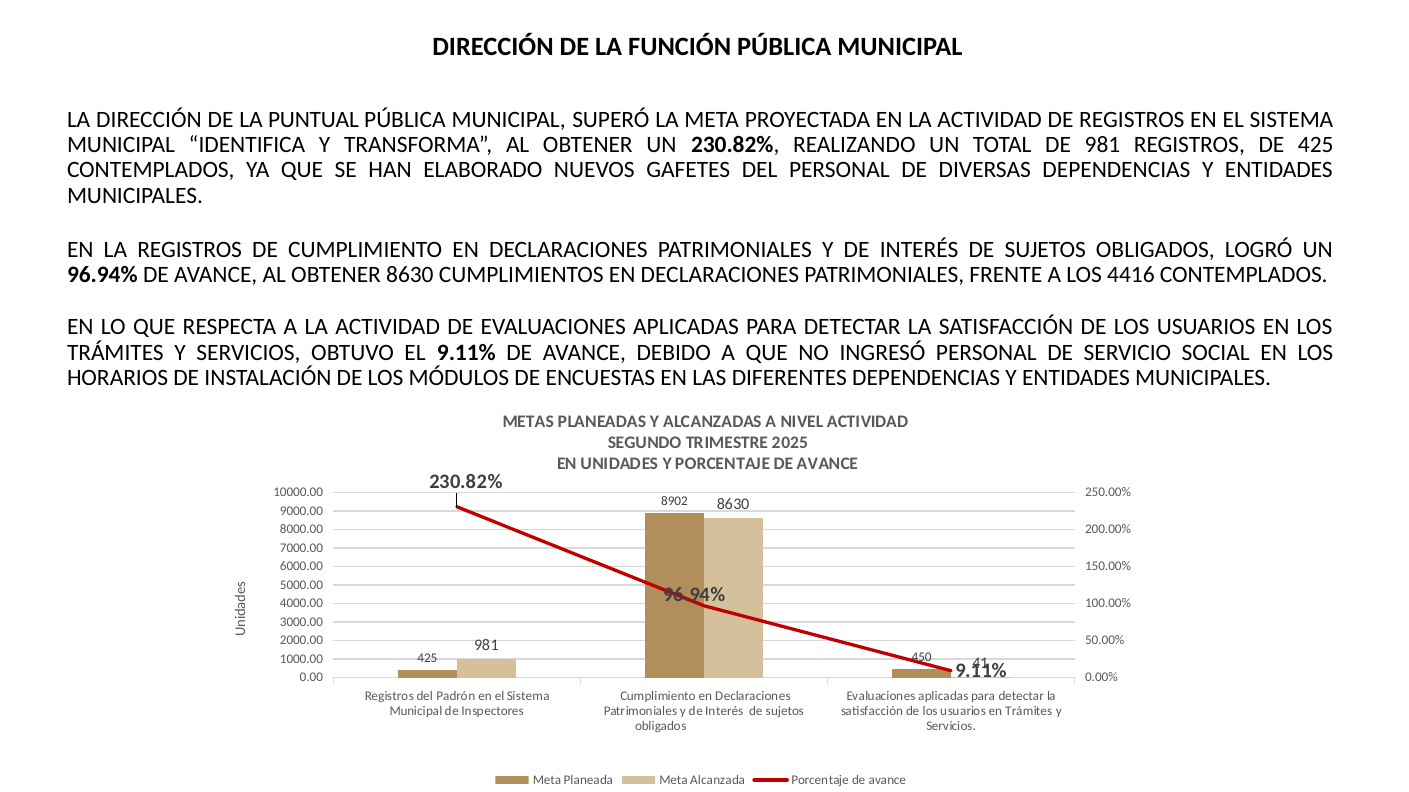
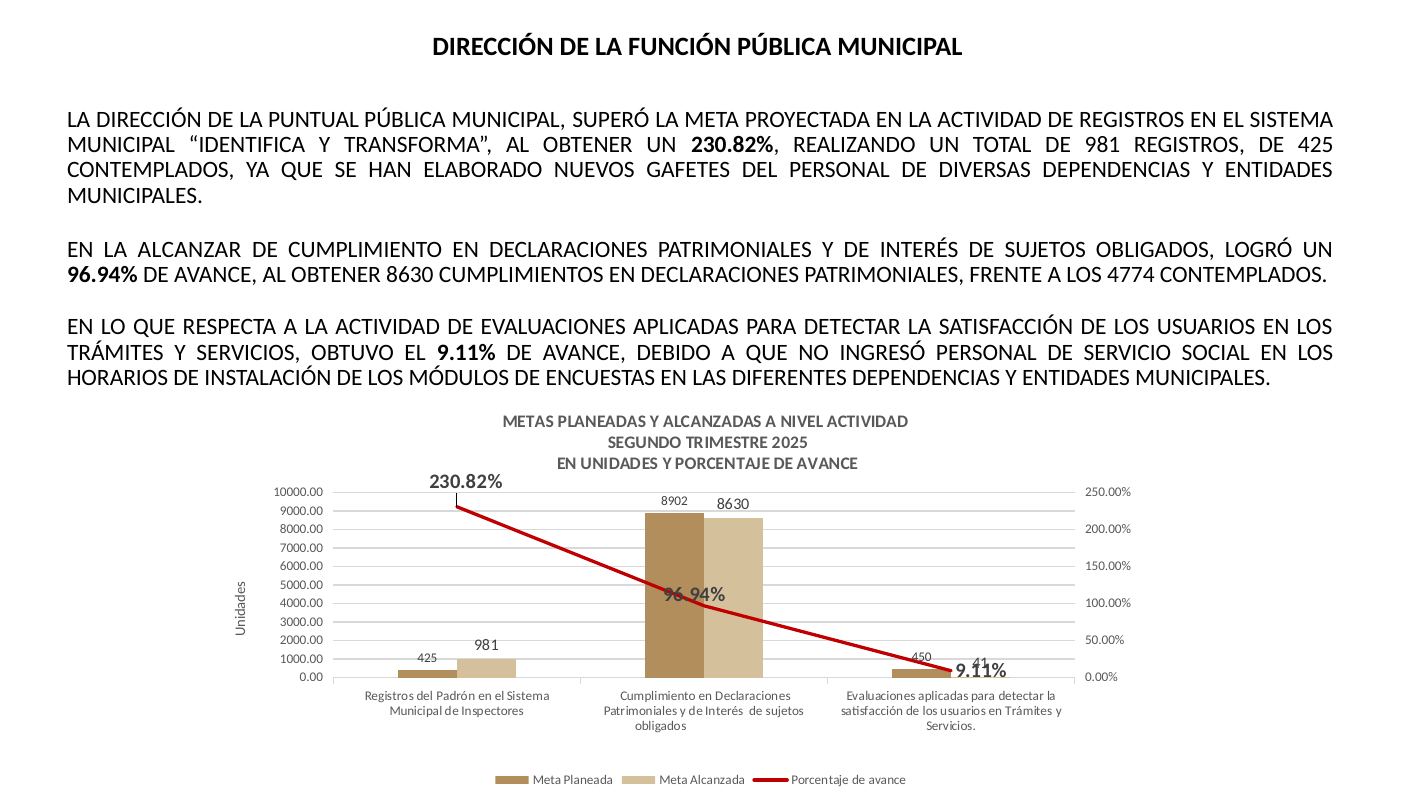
LA REGISTROS: REGISTROS -> ALCANZAR (189, 250)
4416: 4416 -> 4774 (1131, 275)
